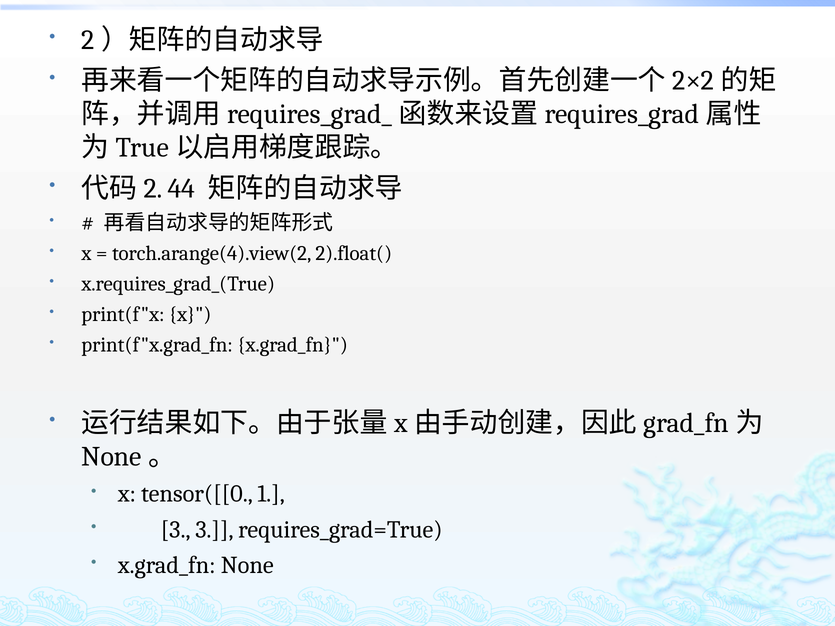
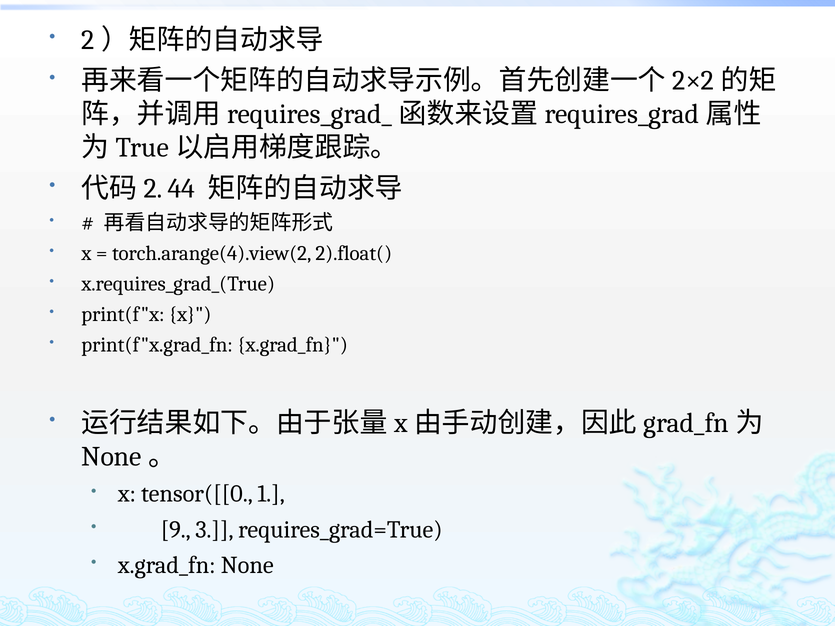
3: 3 -> 9 (176, 530)
